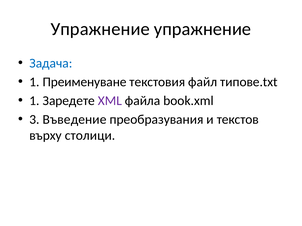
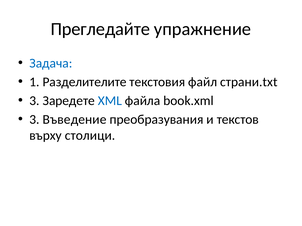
Упражнение: Упражнение -> Прегледайте (100, 29)
Преименуване: Преименуване -> Разделителите (85, 82)
типове.txt: типове.txt -> страни.txt (249, 82)
1: 1 -> 3 (35, 101)
XML colour: purple -> blue (110, 101)
